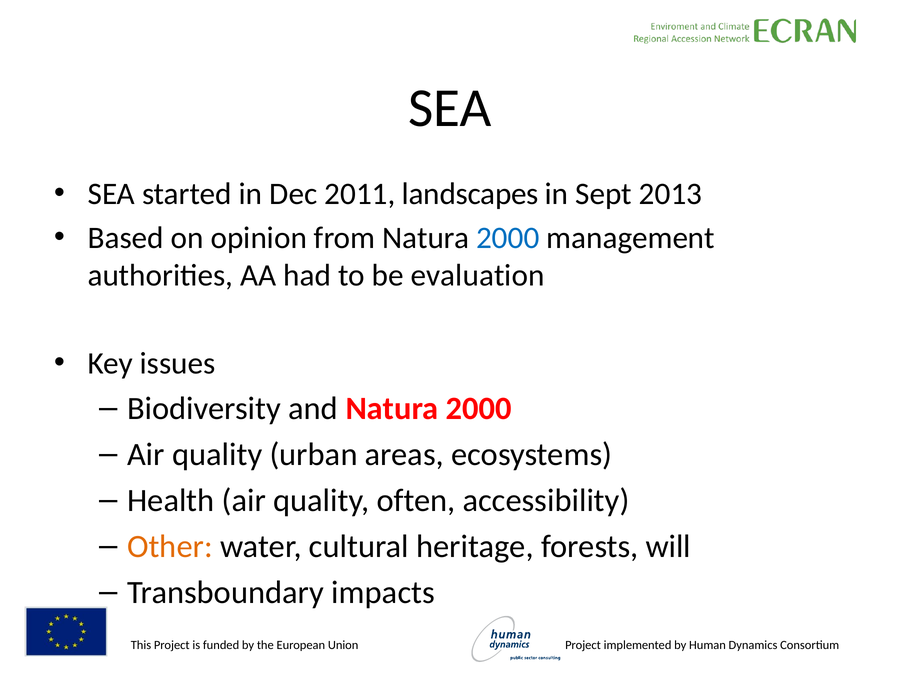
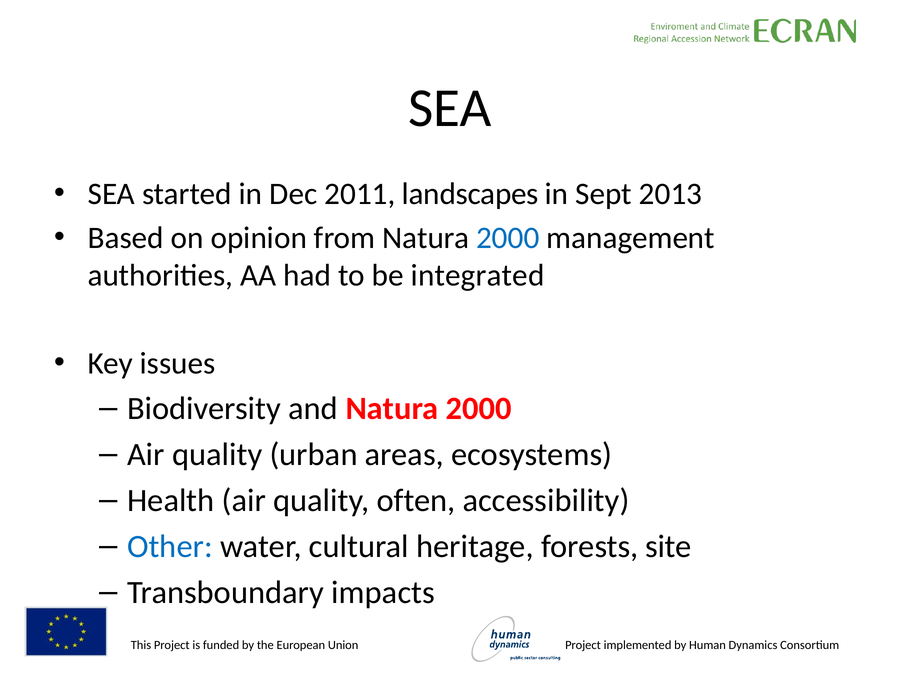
evaluation: evaluation -> integrated (478, 275)
Other colour: orange -> blue (170, 547)
will: will -> site (668, 547)
